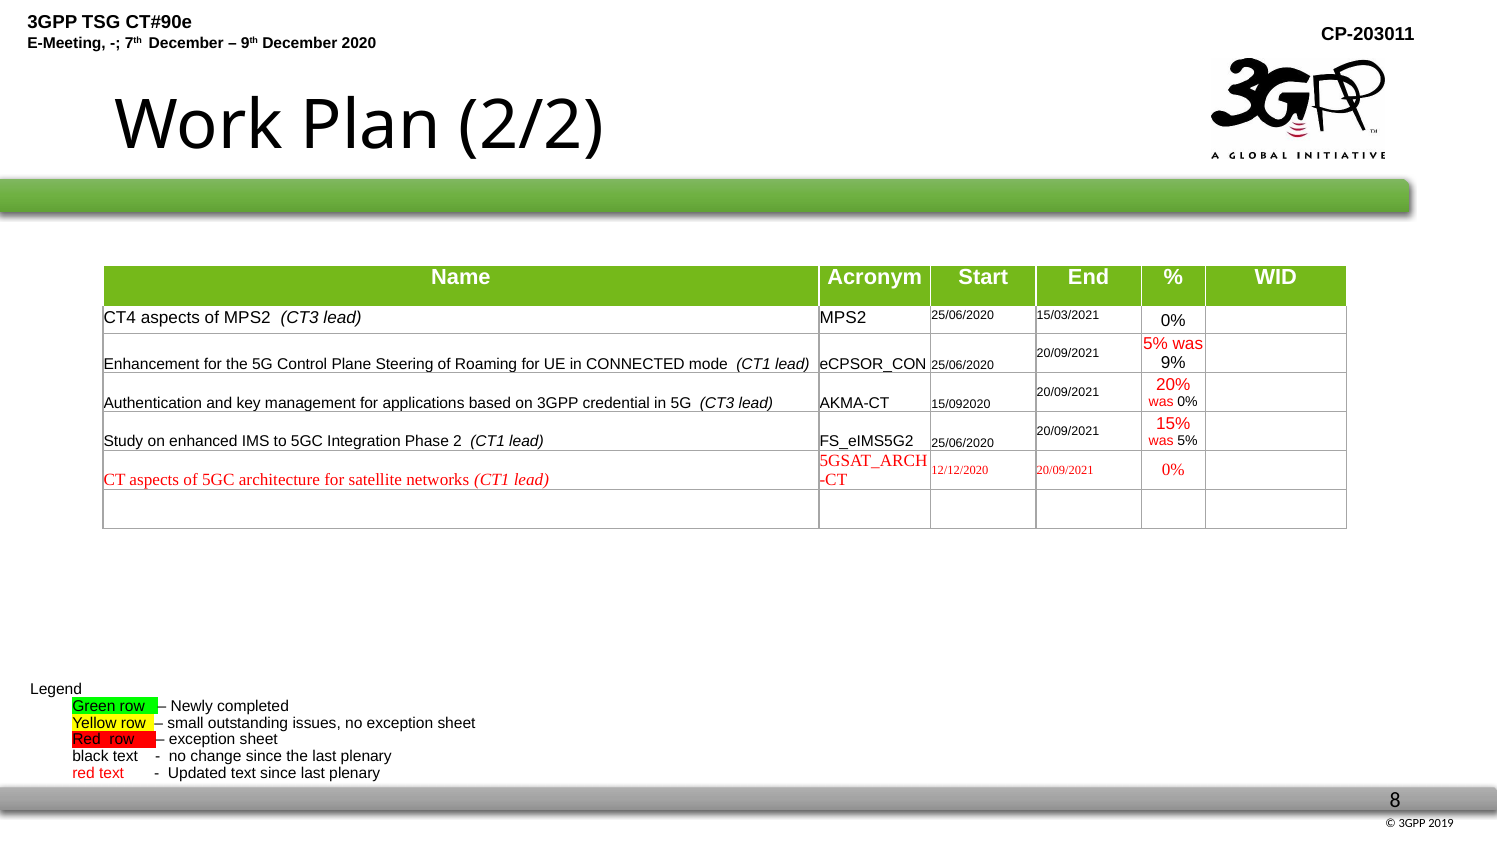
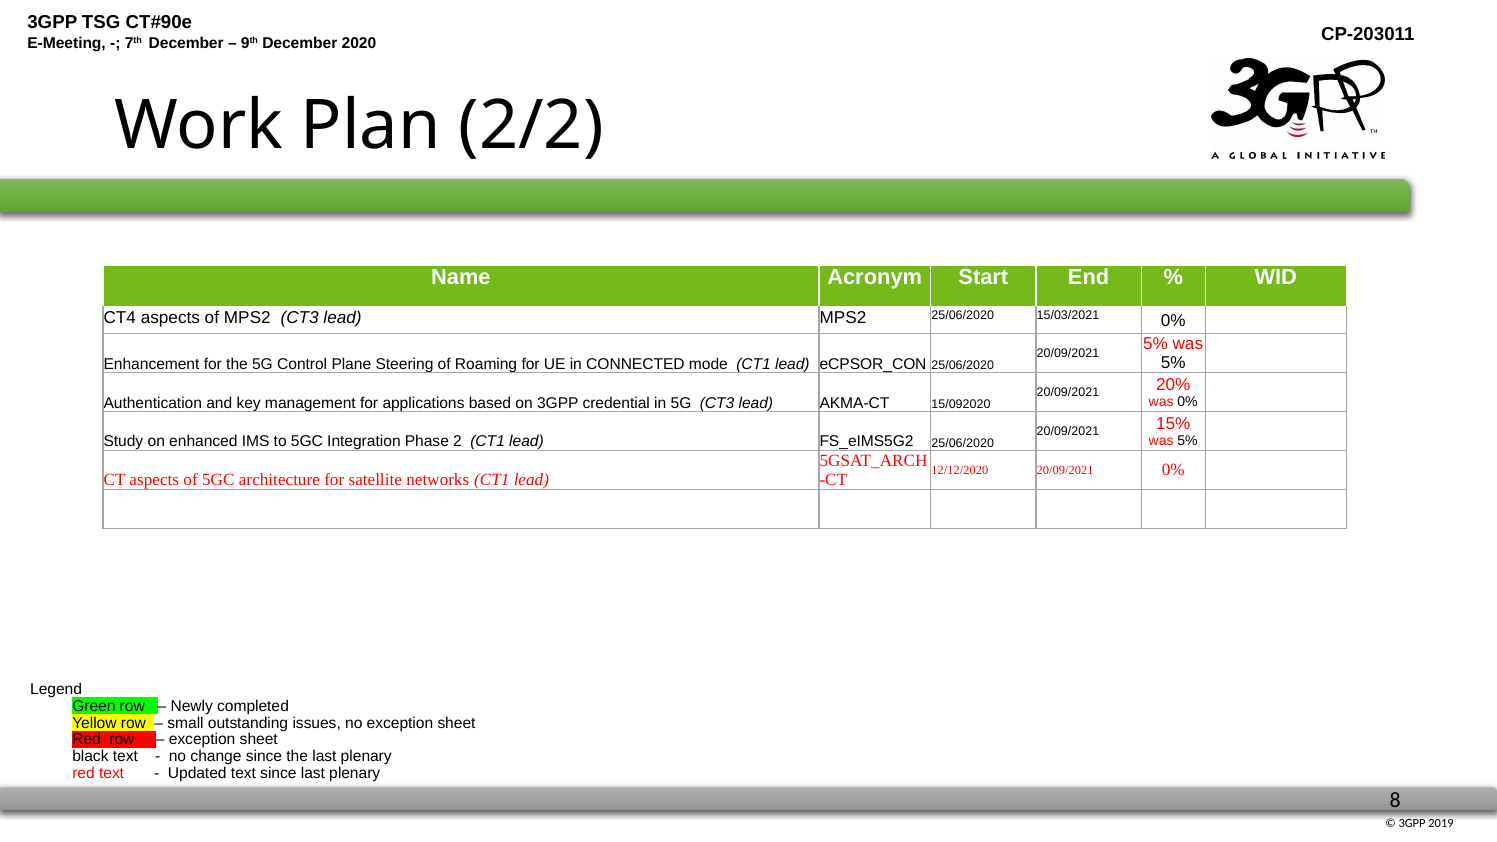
9%: 9% -> 5% (1173, 363)
